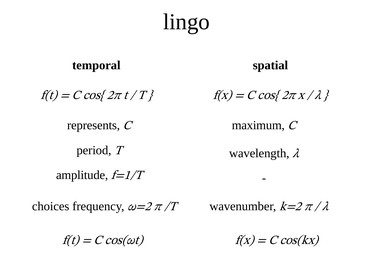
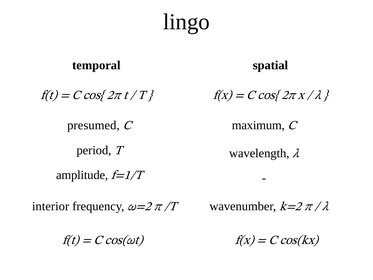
represents: represents -> presumed (93, 125)
choices: choices -> interior (51, 206)
